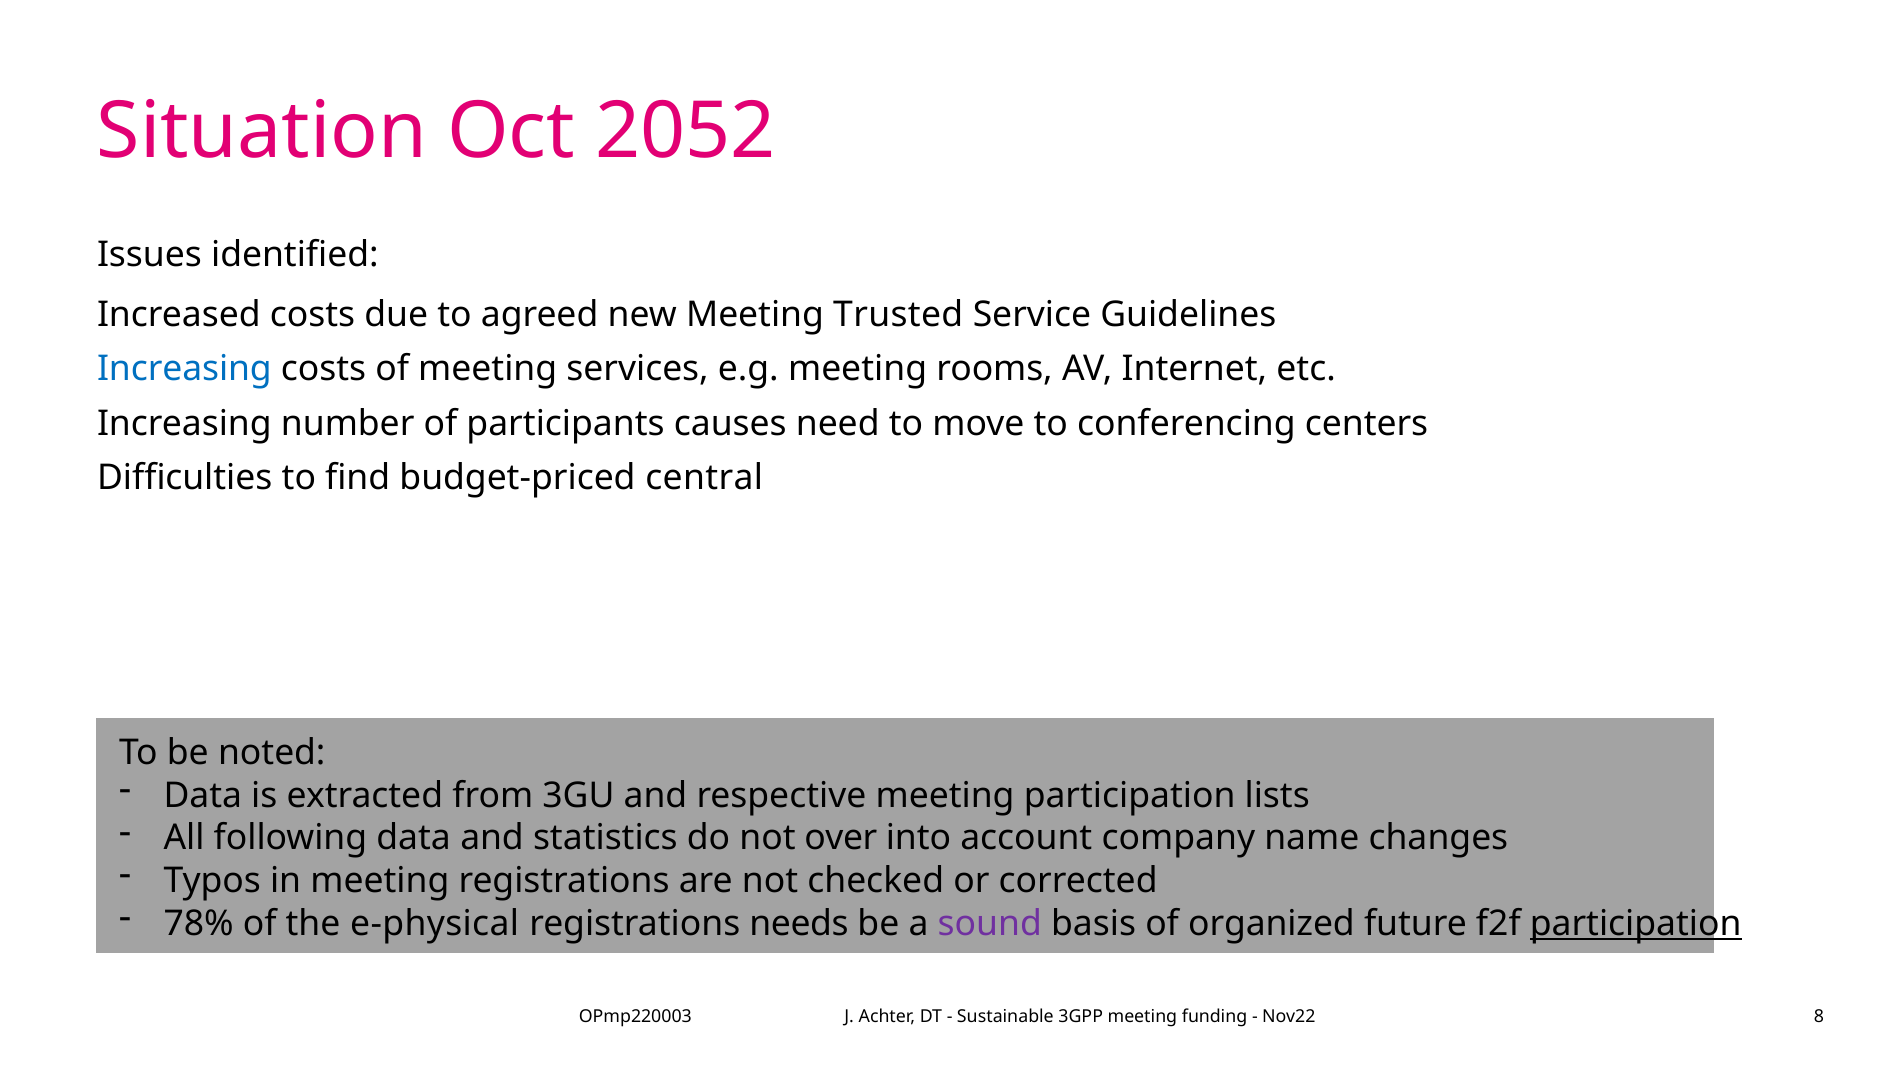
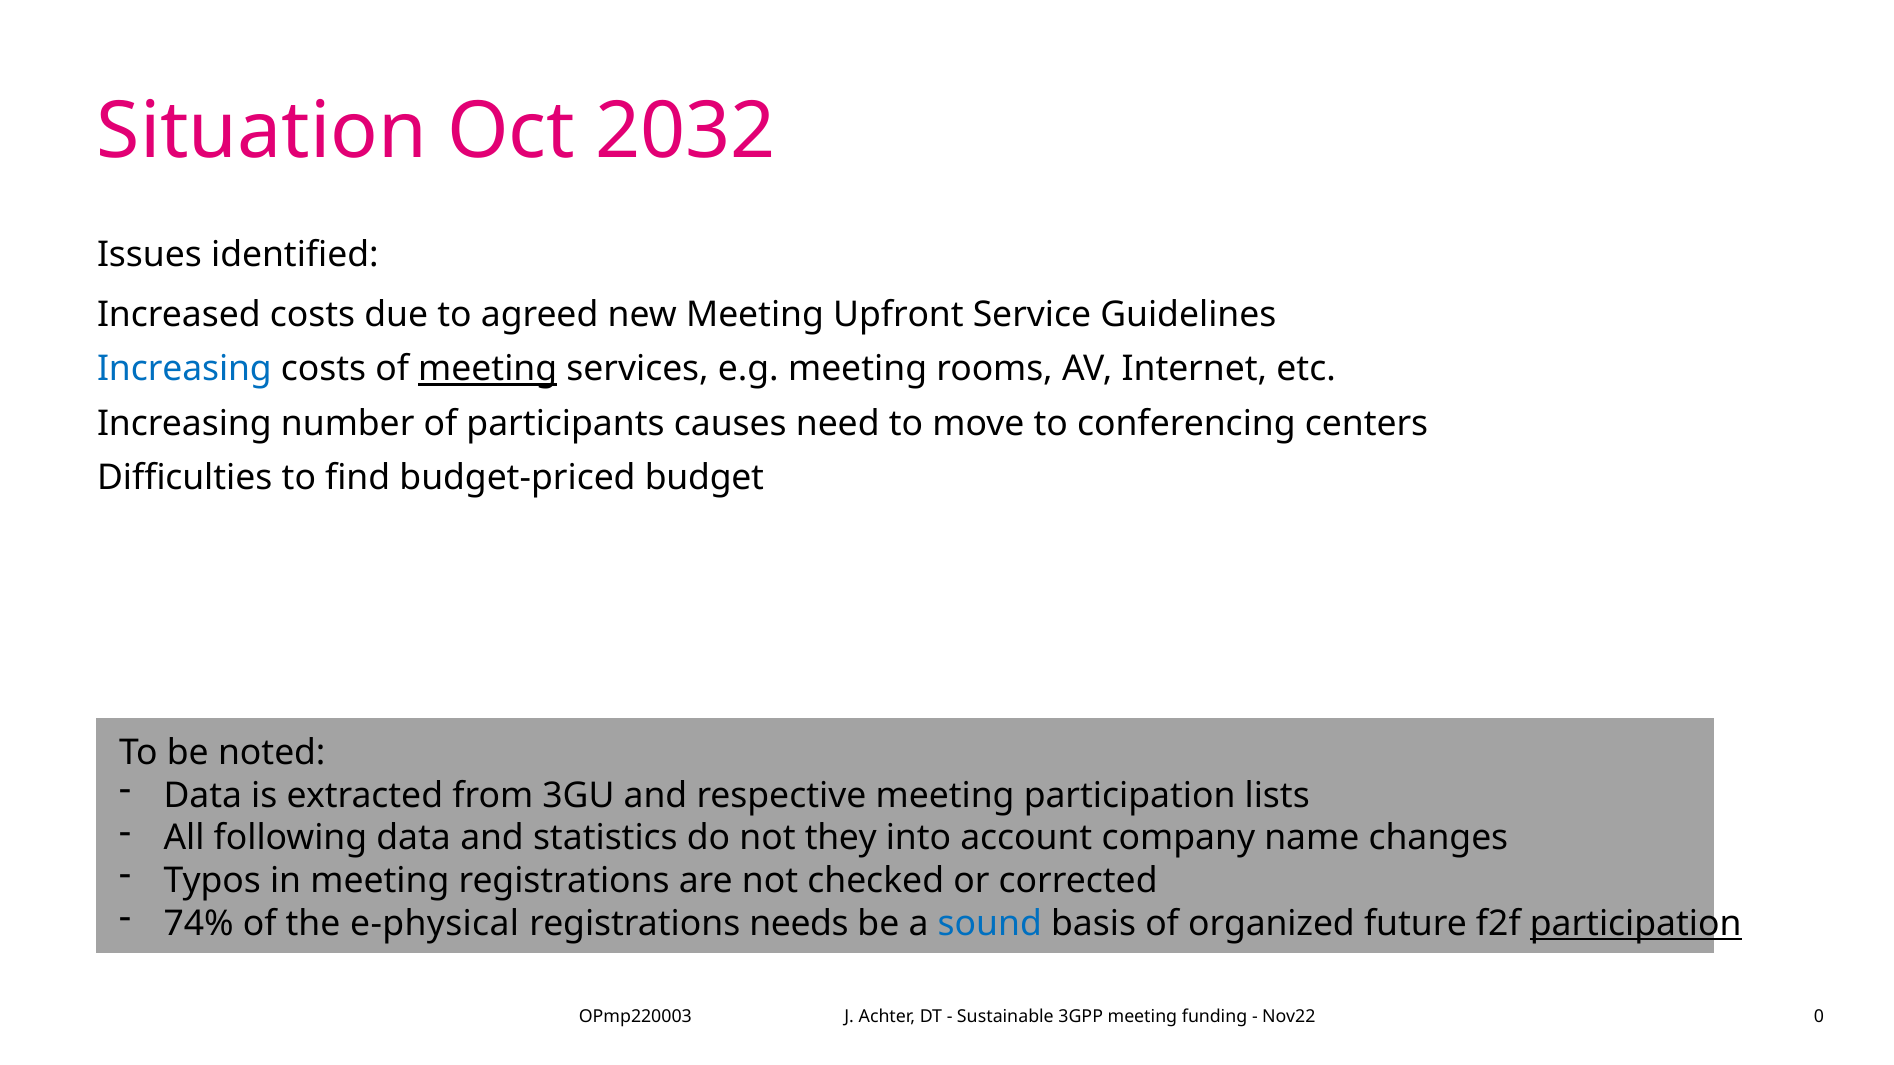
2052: 2052 -> 2032 (686, 132)
Trusted: Trusted -> Upfront (898, 315)
meeting underline: none -> present (488, 369)
central: central -> budget (704, 478)
over: over -> they (841, 839)
78%: 78% -> 74% (199, 924)
sound colour: purple -> blue (990, 924)
8: 8 -> 0 (1819, 1017)
